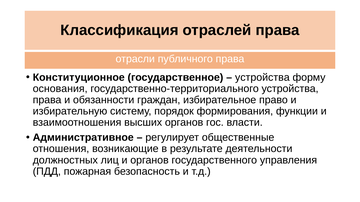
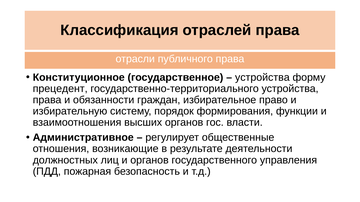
основания: основания -> прецедент (60, 89)
